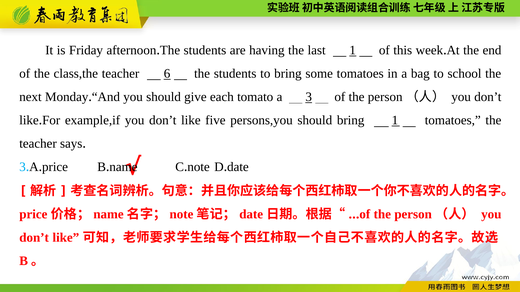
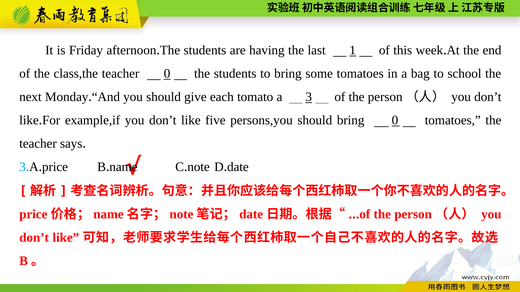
teacher 6: 6 -> 0 (167, 74)
bring 1: 1 -> 0 (395, 121)
